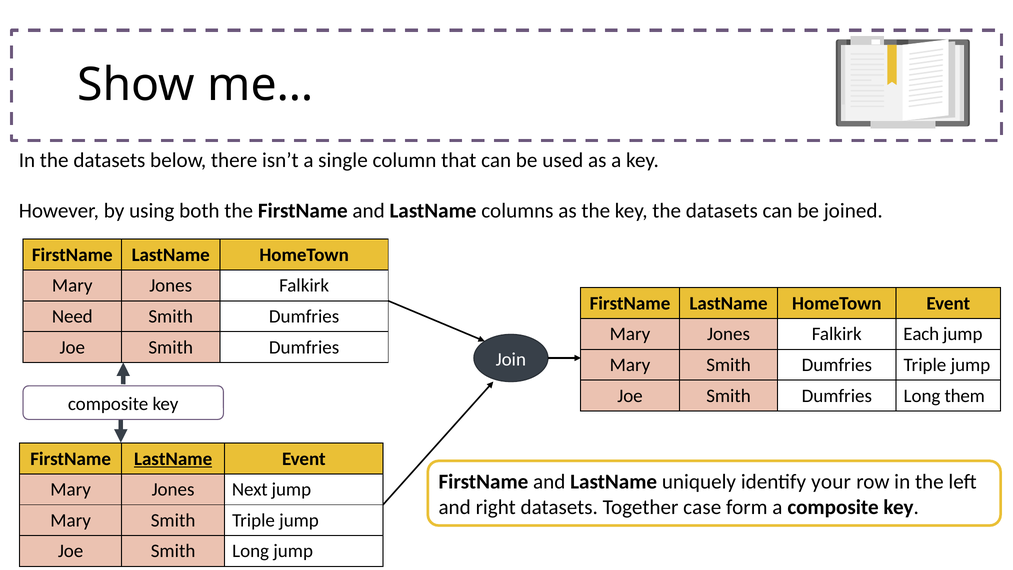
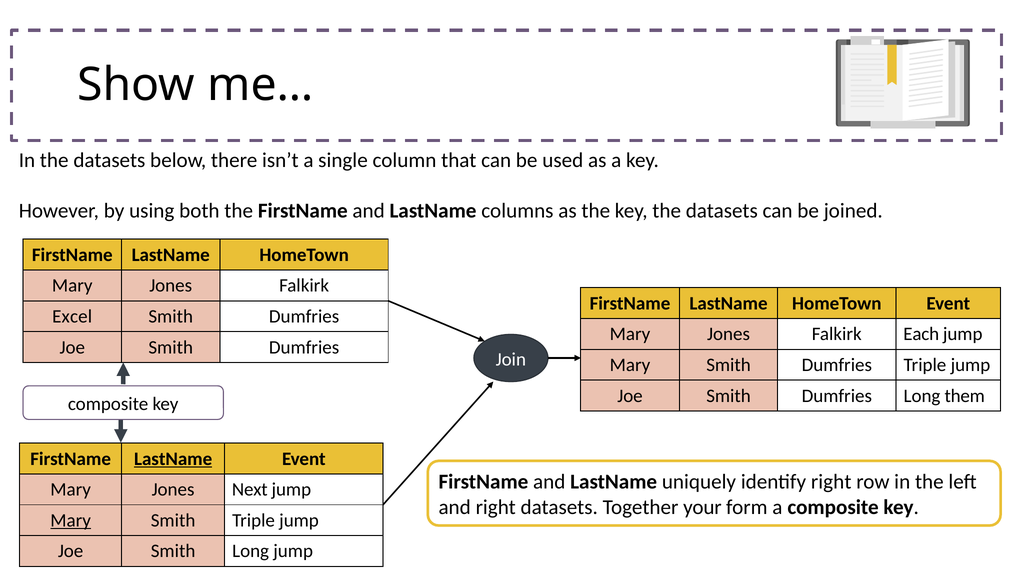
Need: Need -> Excel (72, 316)
identify your: your -> right (831, 482)
case: case -> your (702, 507)
Mary underline: none -> present (71, 520)
